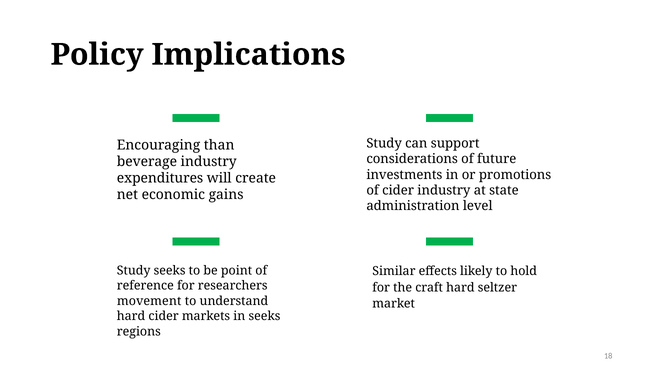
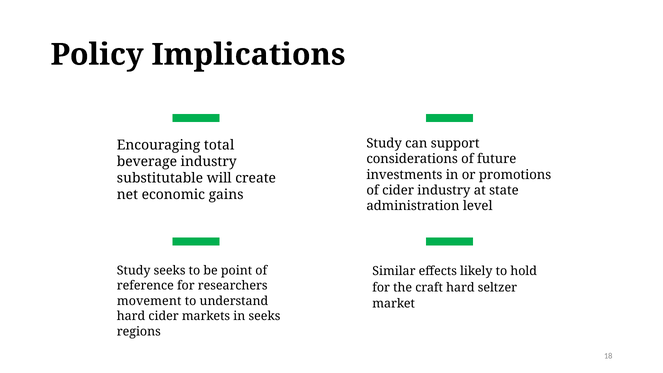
than: than -> total (219, 145)
expenditures: expenditures -> substitutable (160, 178)
